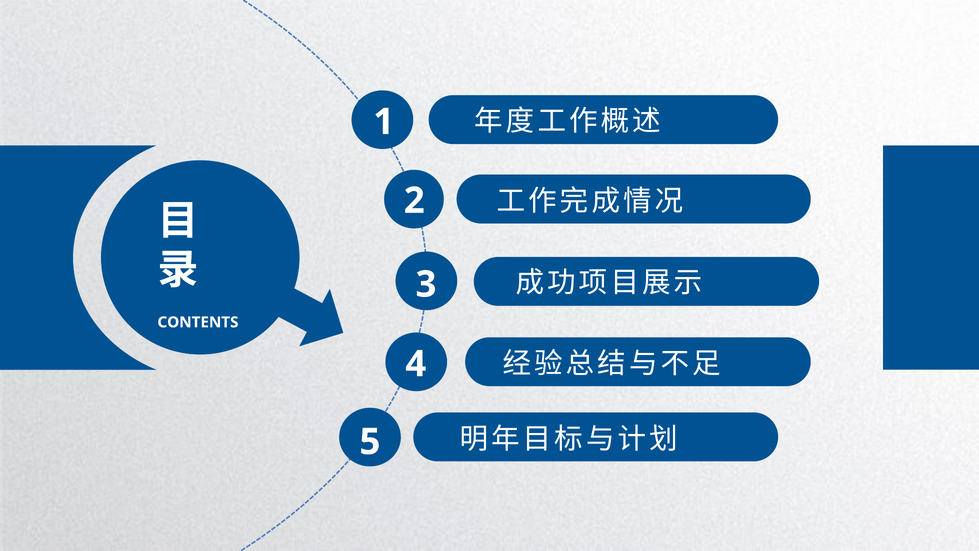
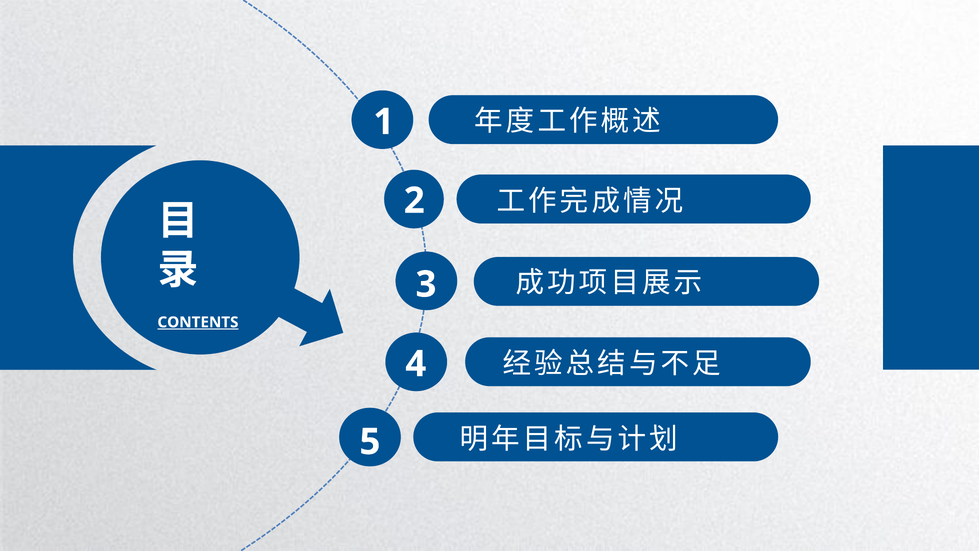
CONTENTS underline: none -> present (198, 322)
